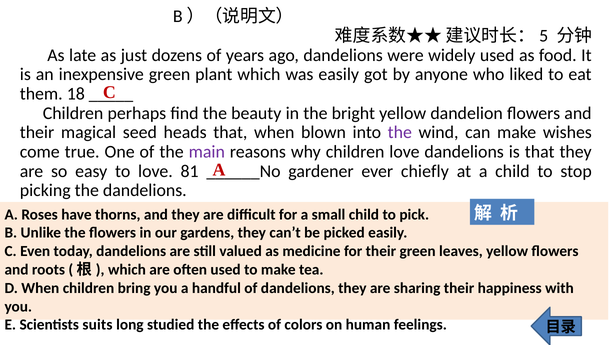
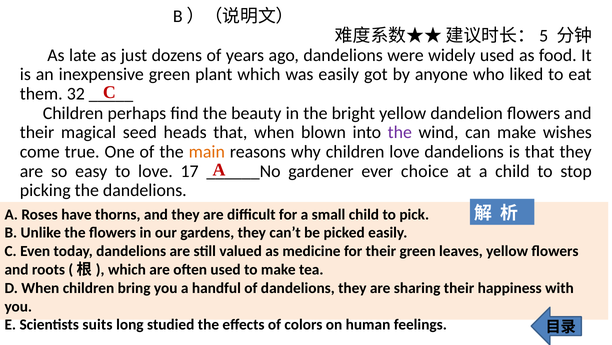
18: 18 -> 32 (76, 94)
main colour: purple -> orange (207, 151)
81: 81 -> 17 (190, 171)
chiefly: chiefly -> choice (425, 171)
